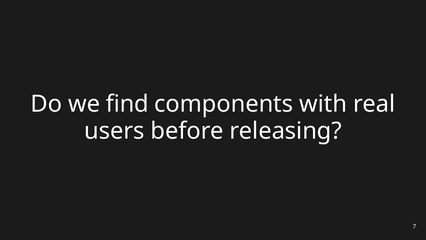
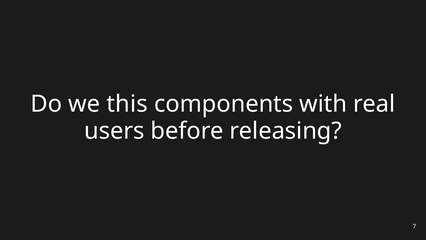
find: find -> this (127, 104)
